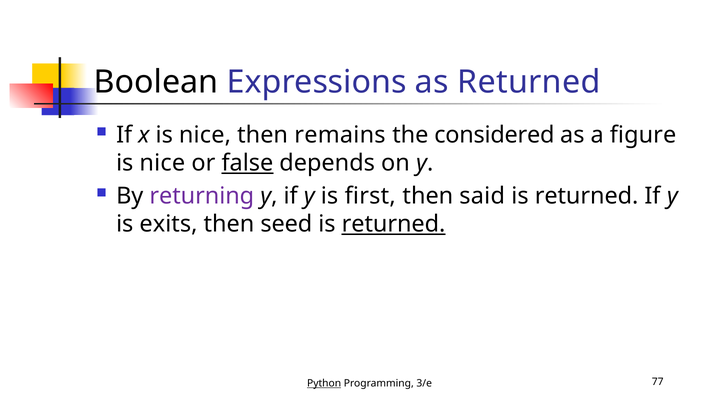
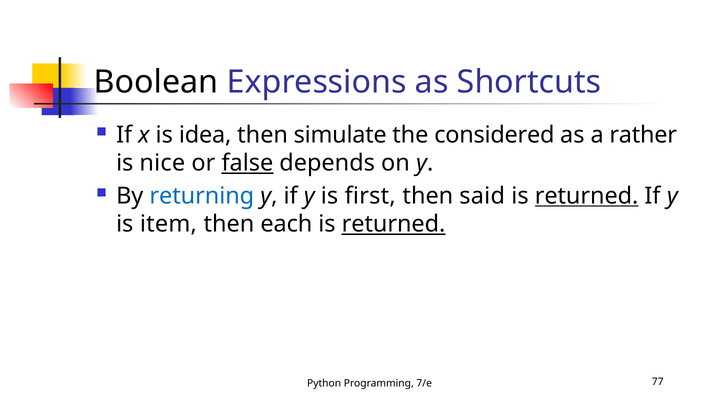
as Returned: Returned -> Shortcuts (529, 82)
x is nice: nice -> idea (205, 135)
remains: remains -> simulate (340, 135)
figure: figure -> rather (643, 135)
returning colour: purple -> blue (202, 196)
returned underline: none -> present (587, 196)
exits: exits -> item (168, 224)
seed: seed -> each (286, 224)
Python underline: present -> none (324, 383)
3/e: 3/e -> 7/e (424, 383)
